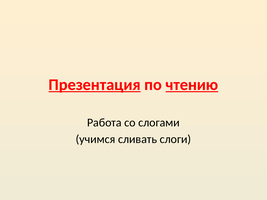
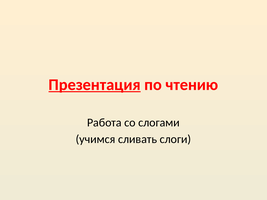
чтению underline: present -> none (192, 85)
